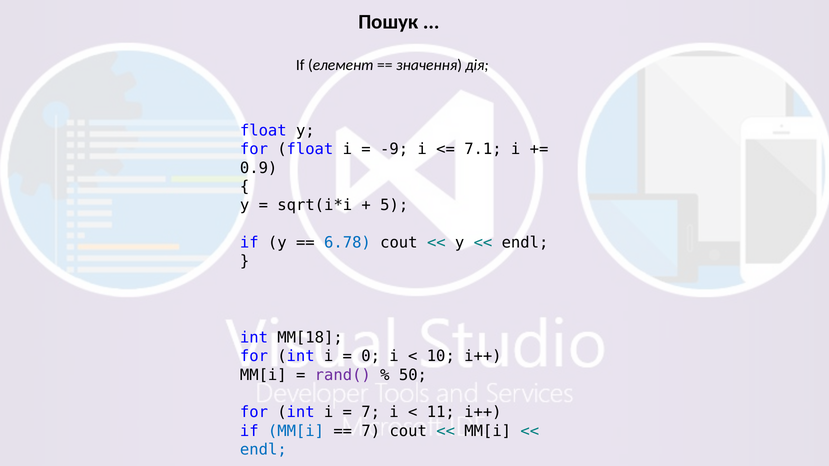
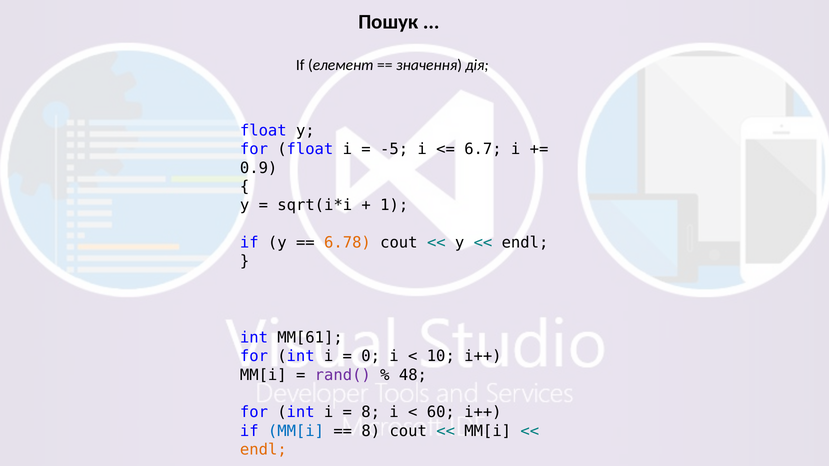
-9: -9 -> -5 (394, 149)
7.1: 7.1 -> 6.7 (483, 149)
5: 5 -> 1 (394, 205)
6.78 colour: blue -> orange (347, 243)
MM[18: MM[18 -> MM[61 (310, 338)
50: 50 -> 48 (413, 375)
7: 7 -> 8 (371, 413)
11: 11 -> 60 (441, 413)
7: 7 -> 8 (371, 431)
endl colour: blue -> orange (263, 450)
